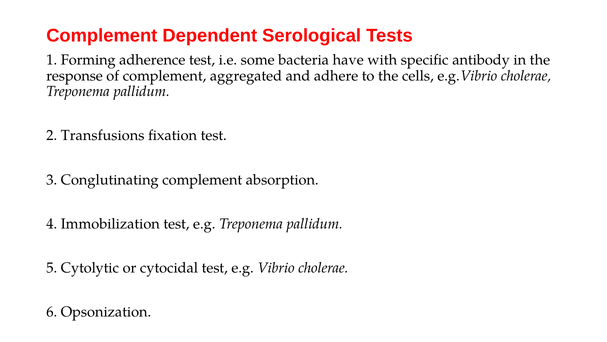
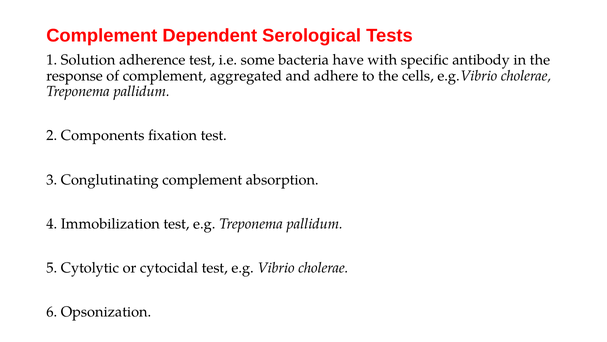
Forming: Forming -> Solution (88, 60)
Transfusions: Transfusions -> Components (103, 135)
